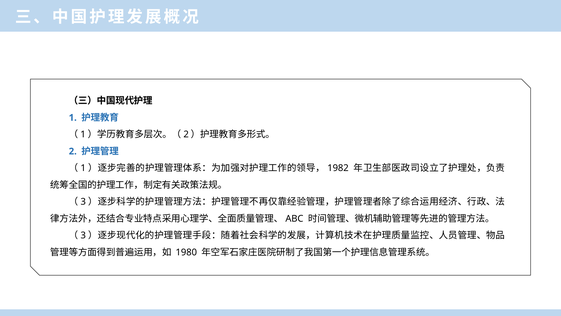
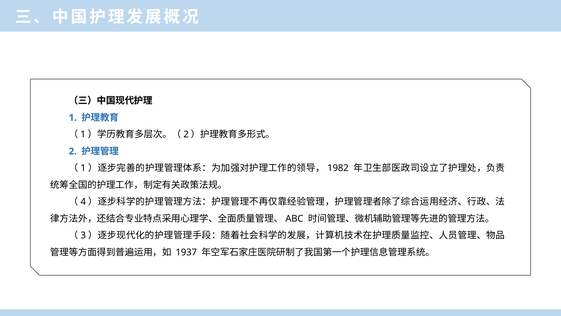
3: 3 -> 4 (83, 202)
1980: 1980 -> 1937 (186, 252)
